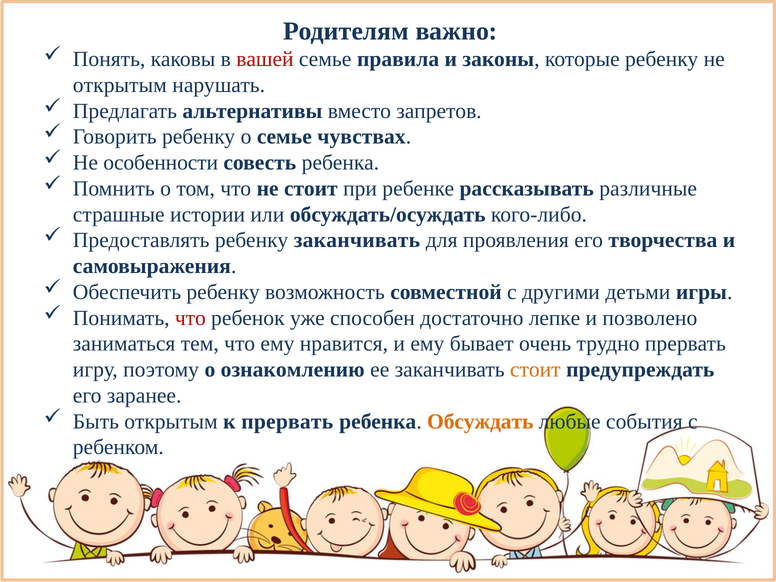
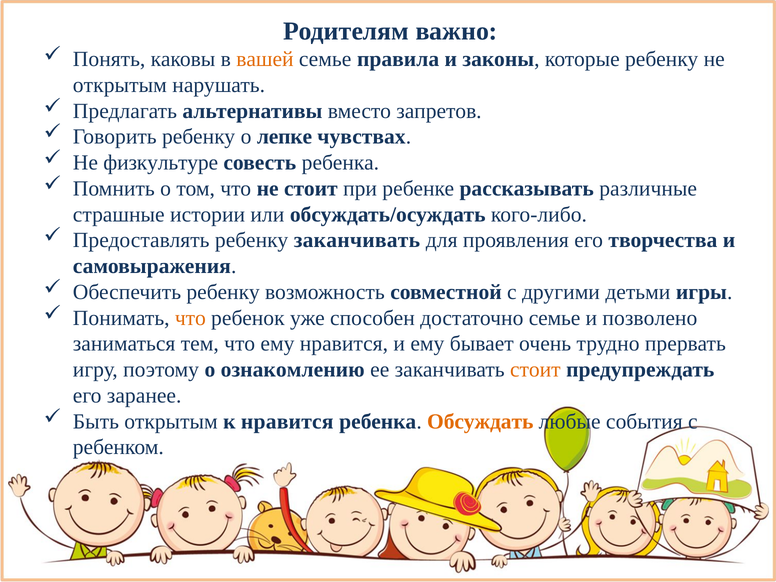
вашей colour: red -> orange (265, 59)
о семье: семье -> лепке (285, 137)
особенности: особенности -> физкультуре (161, 163)
что colour: red -> orange (190, 318)
достаточно лепке: лепке -> семье (555, 318)
к прервать: прервать -> нравится (287, 421)
